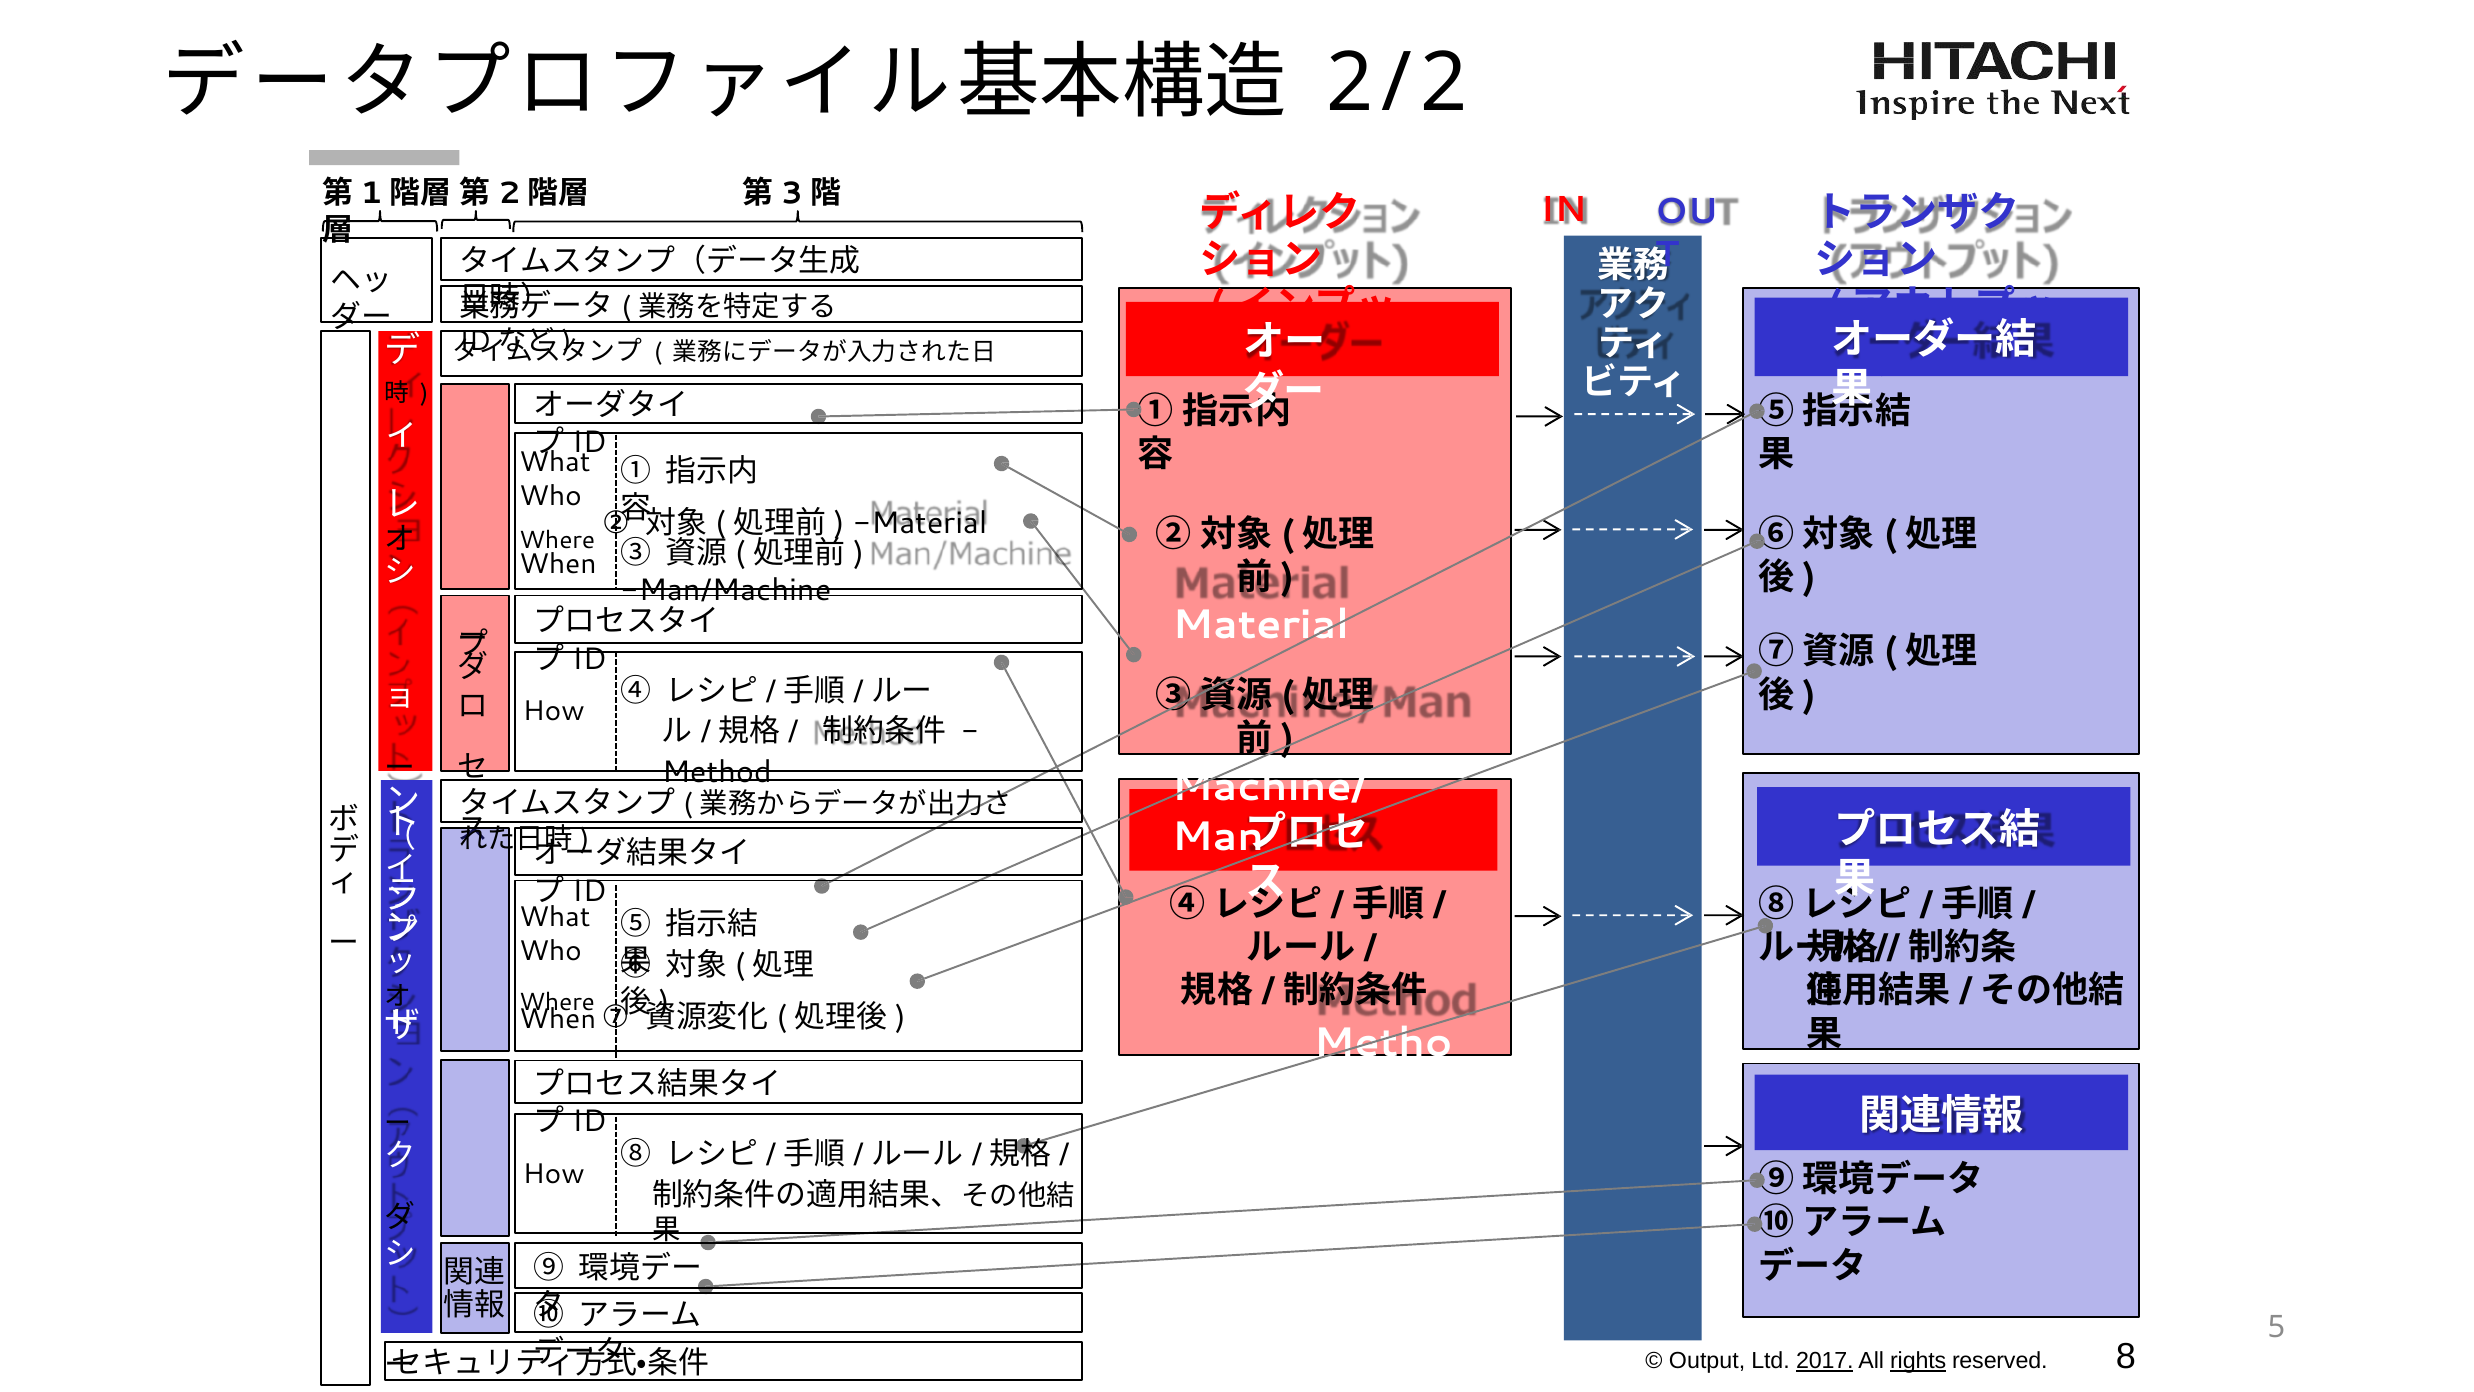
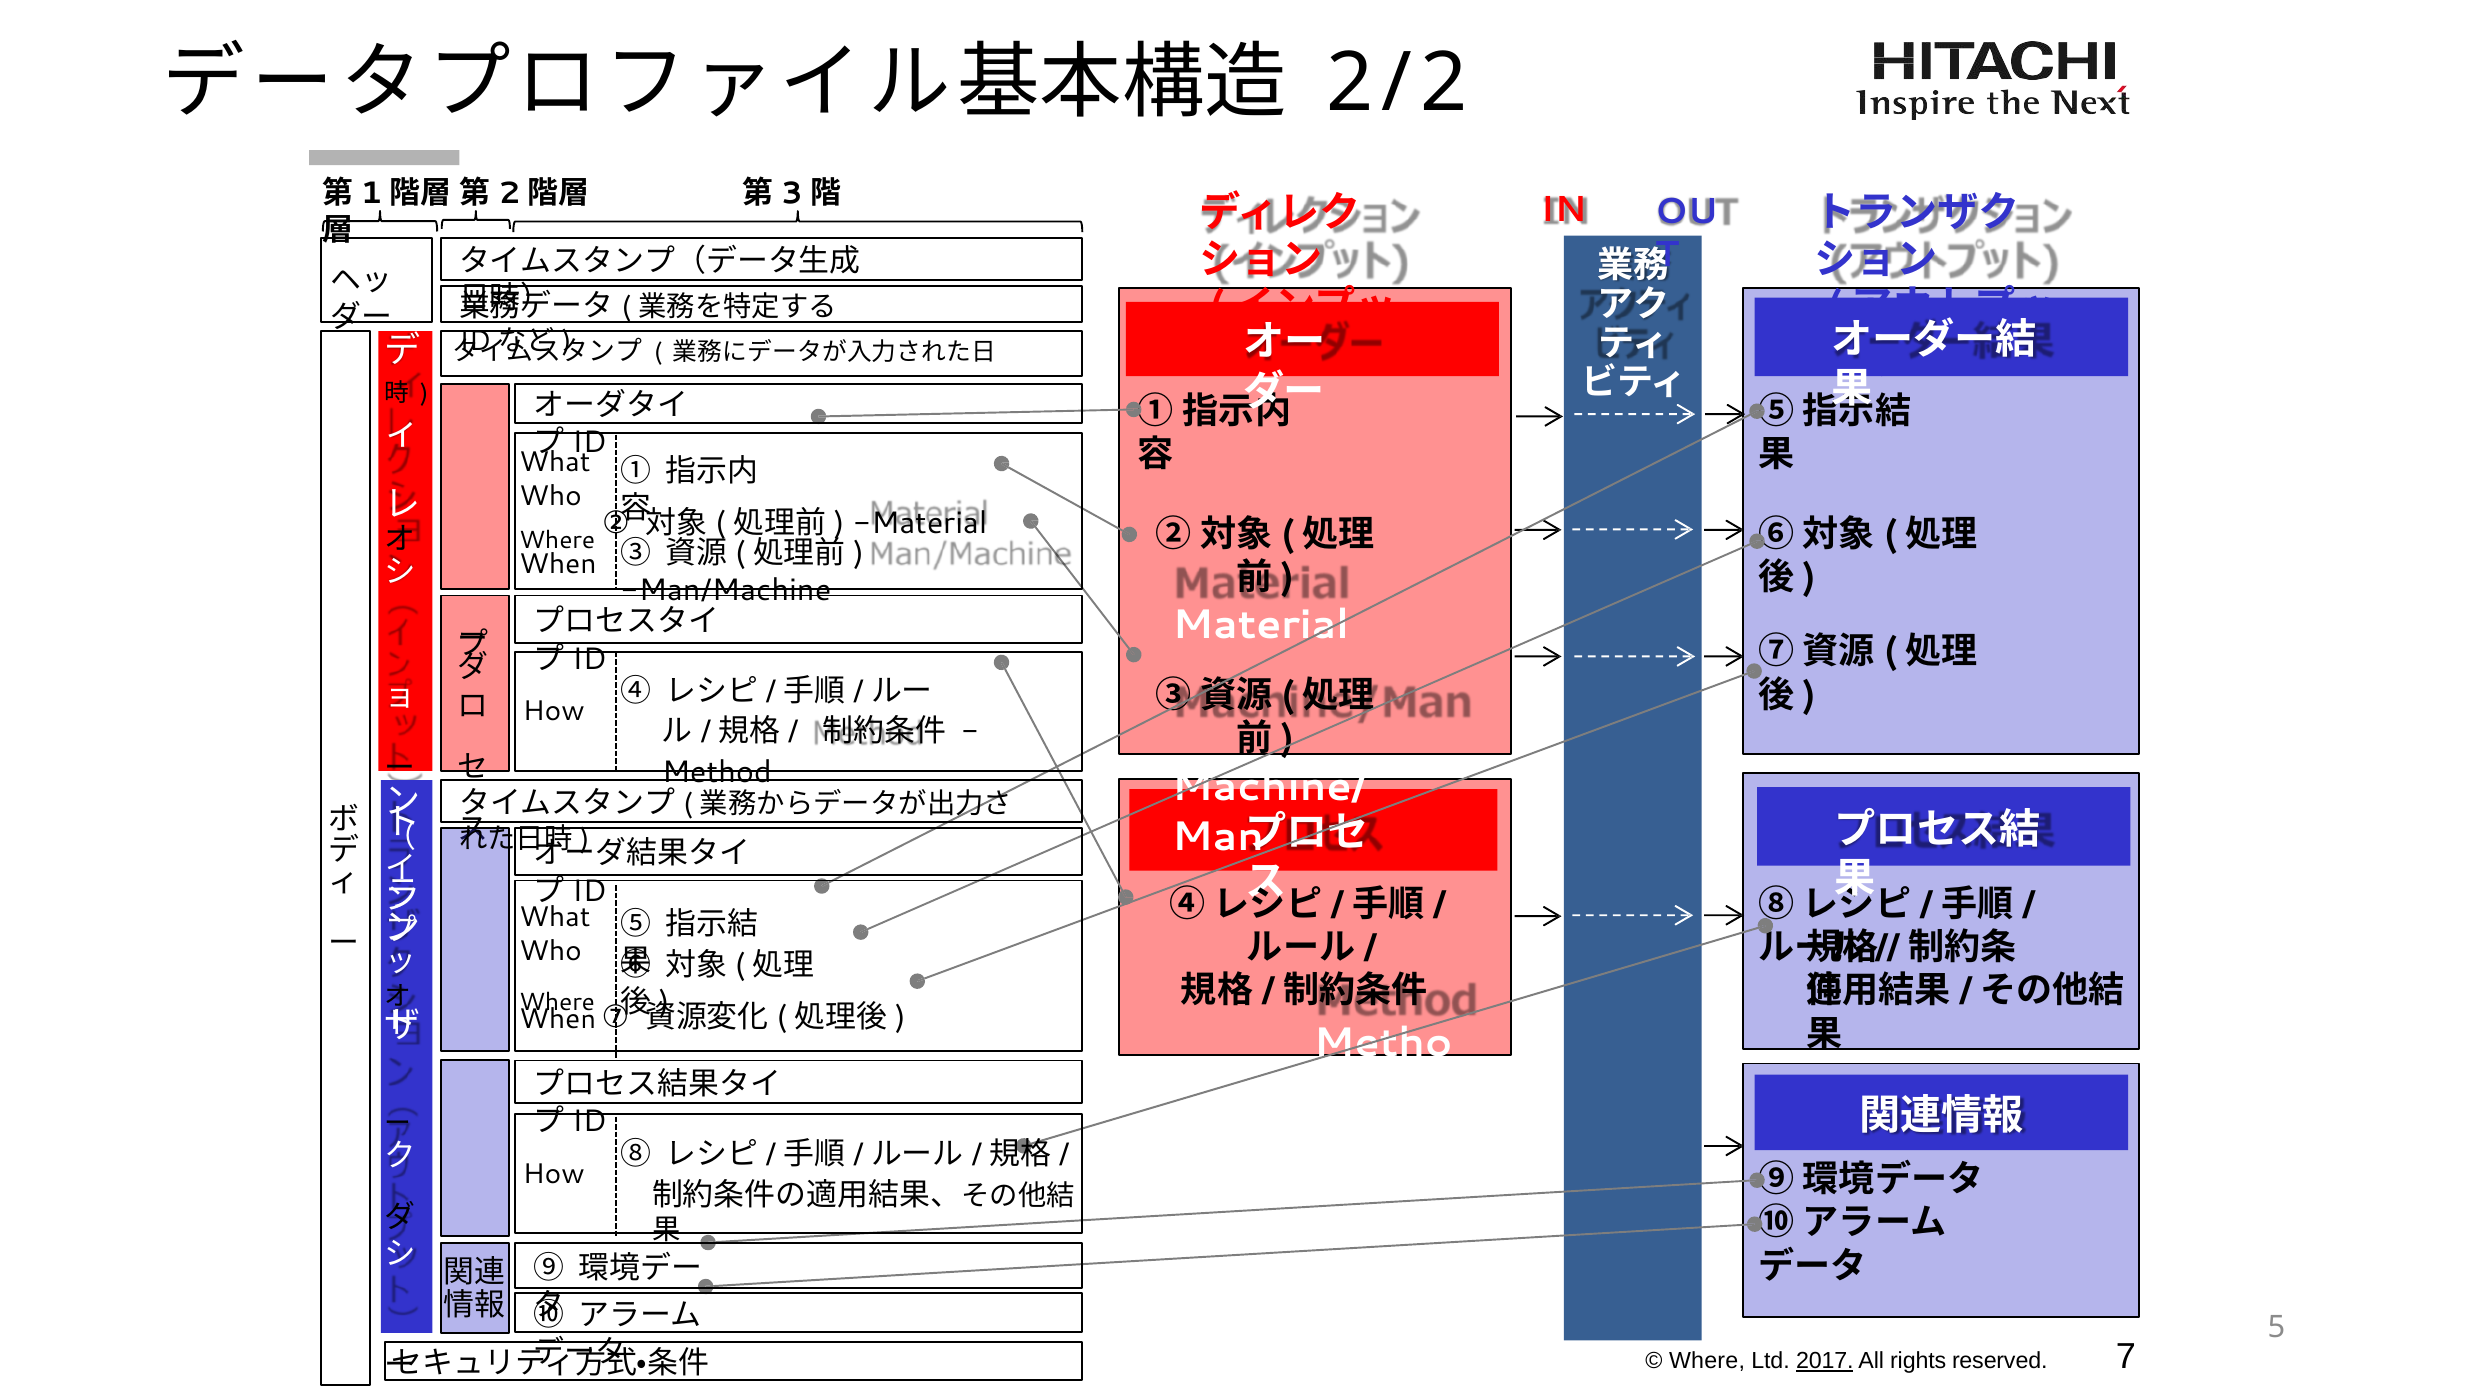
Output: Output -> Where (1707, 1361)
rights underline: present -> none (1918, 1361)
8: 8 -> 7 (2126, 1356)
